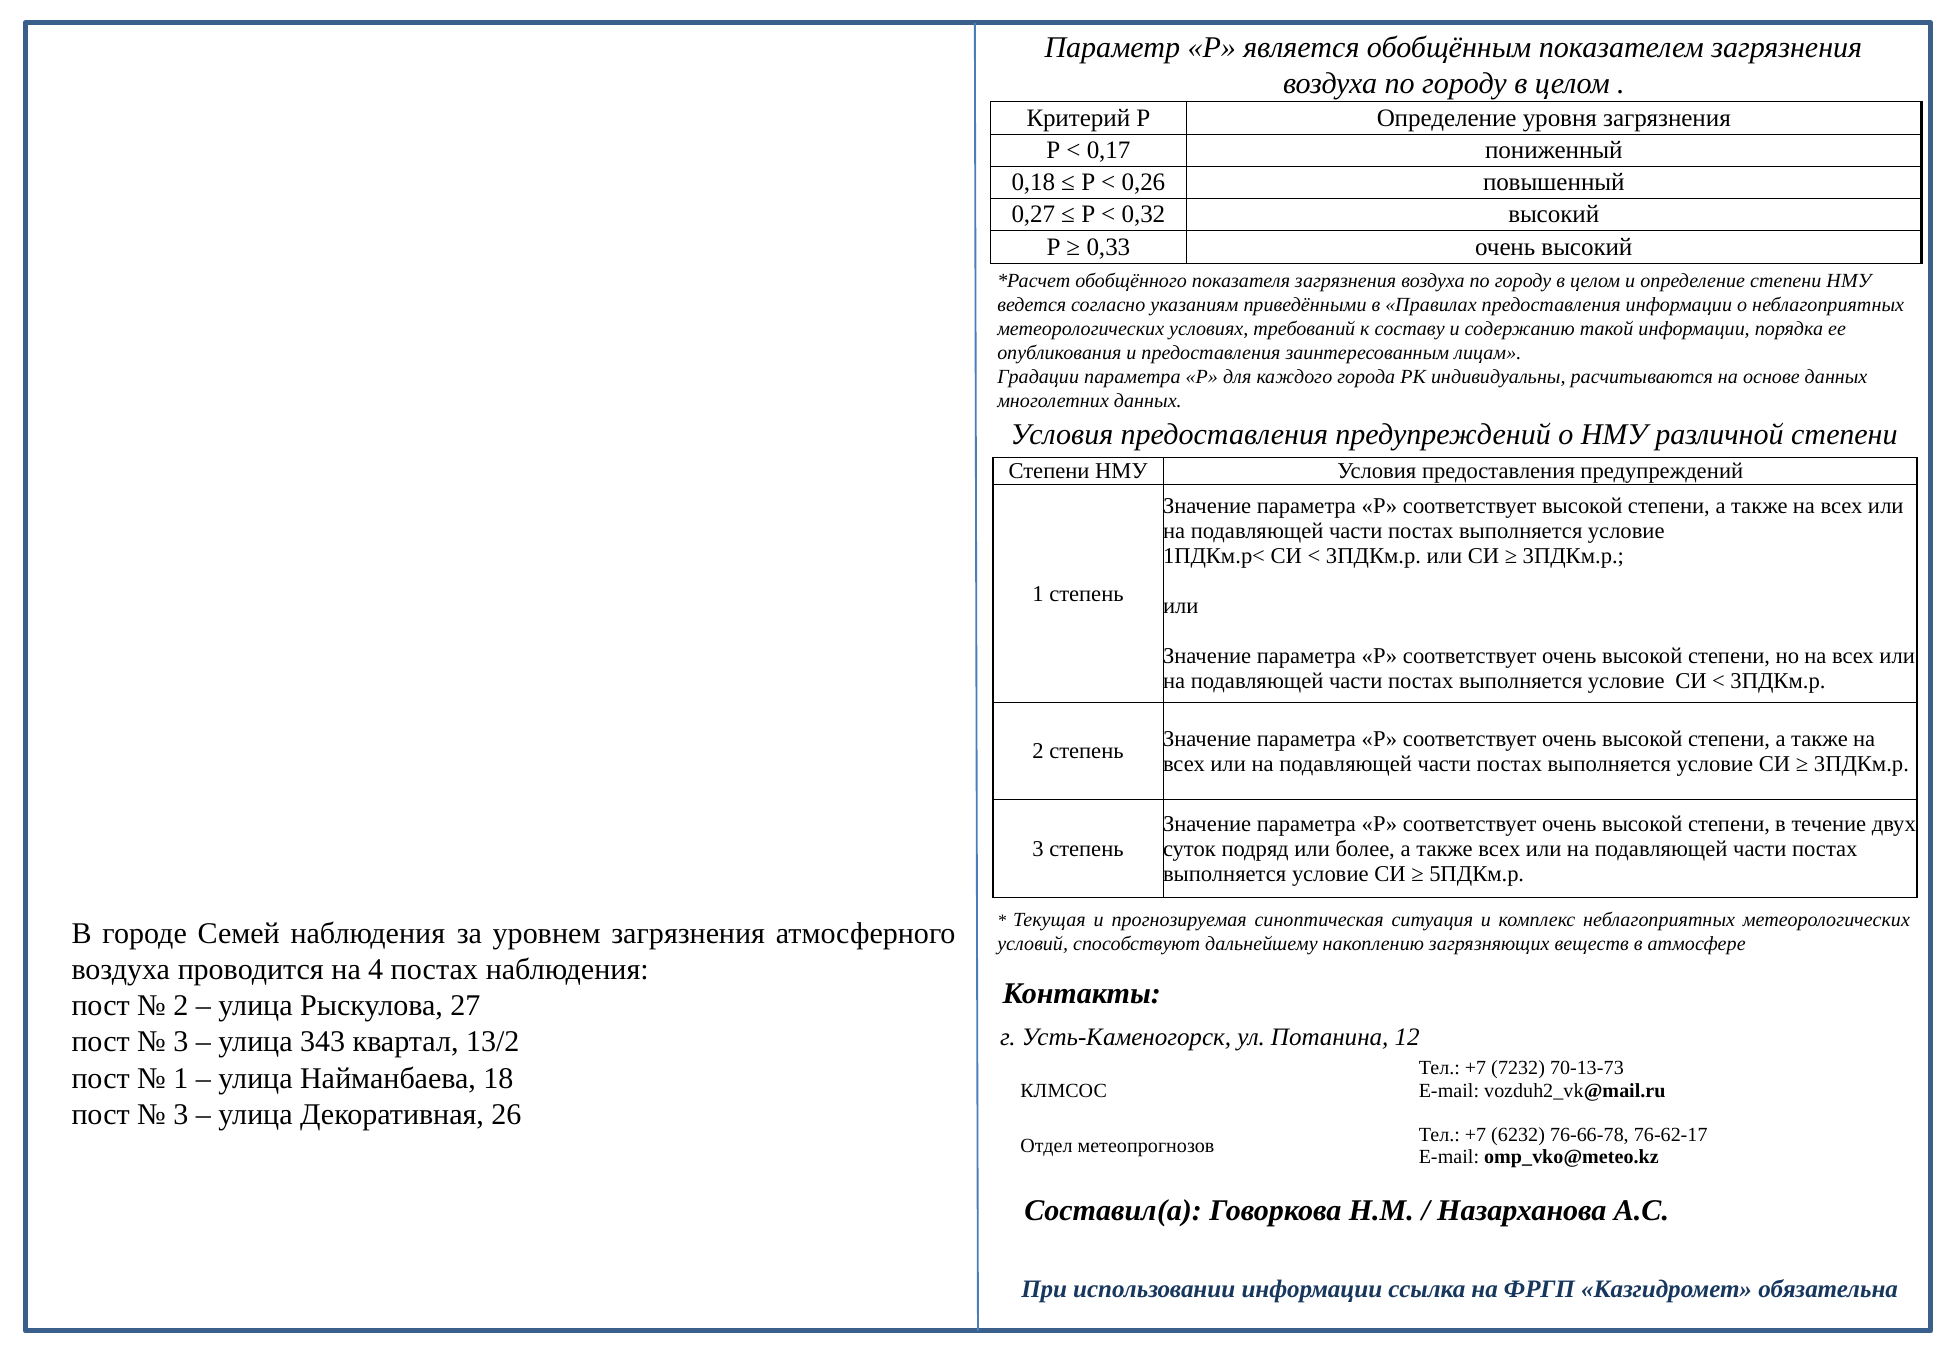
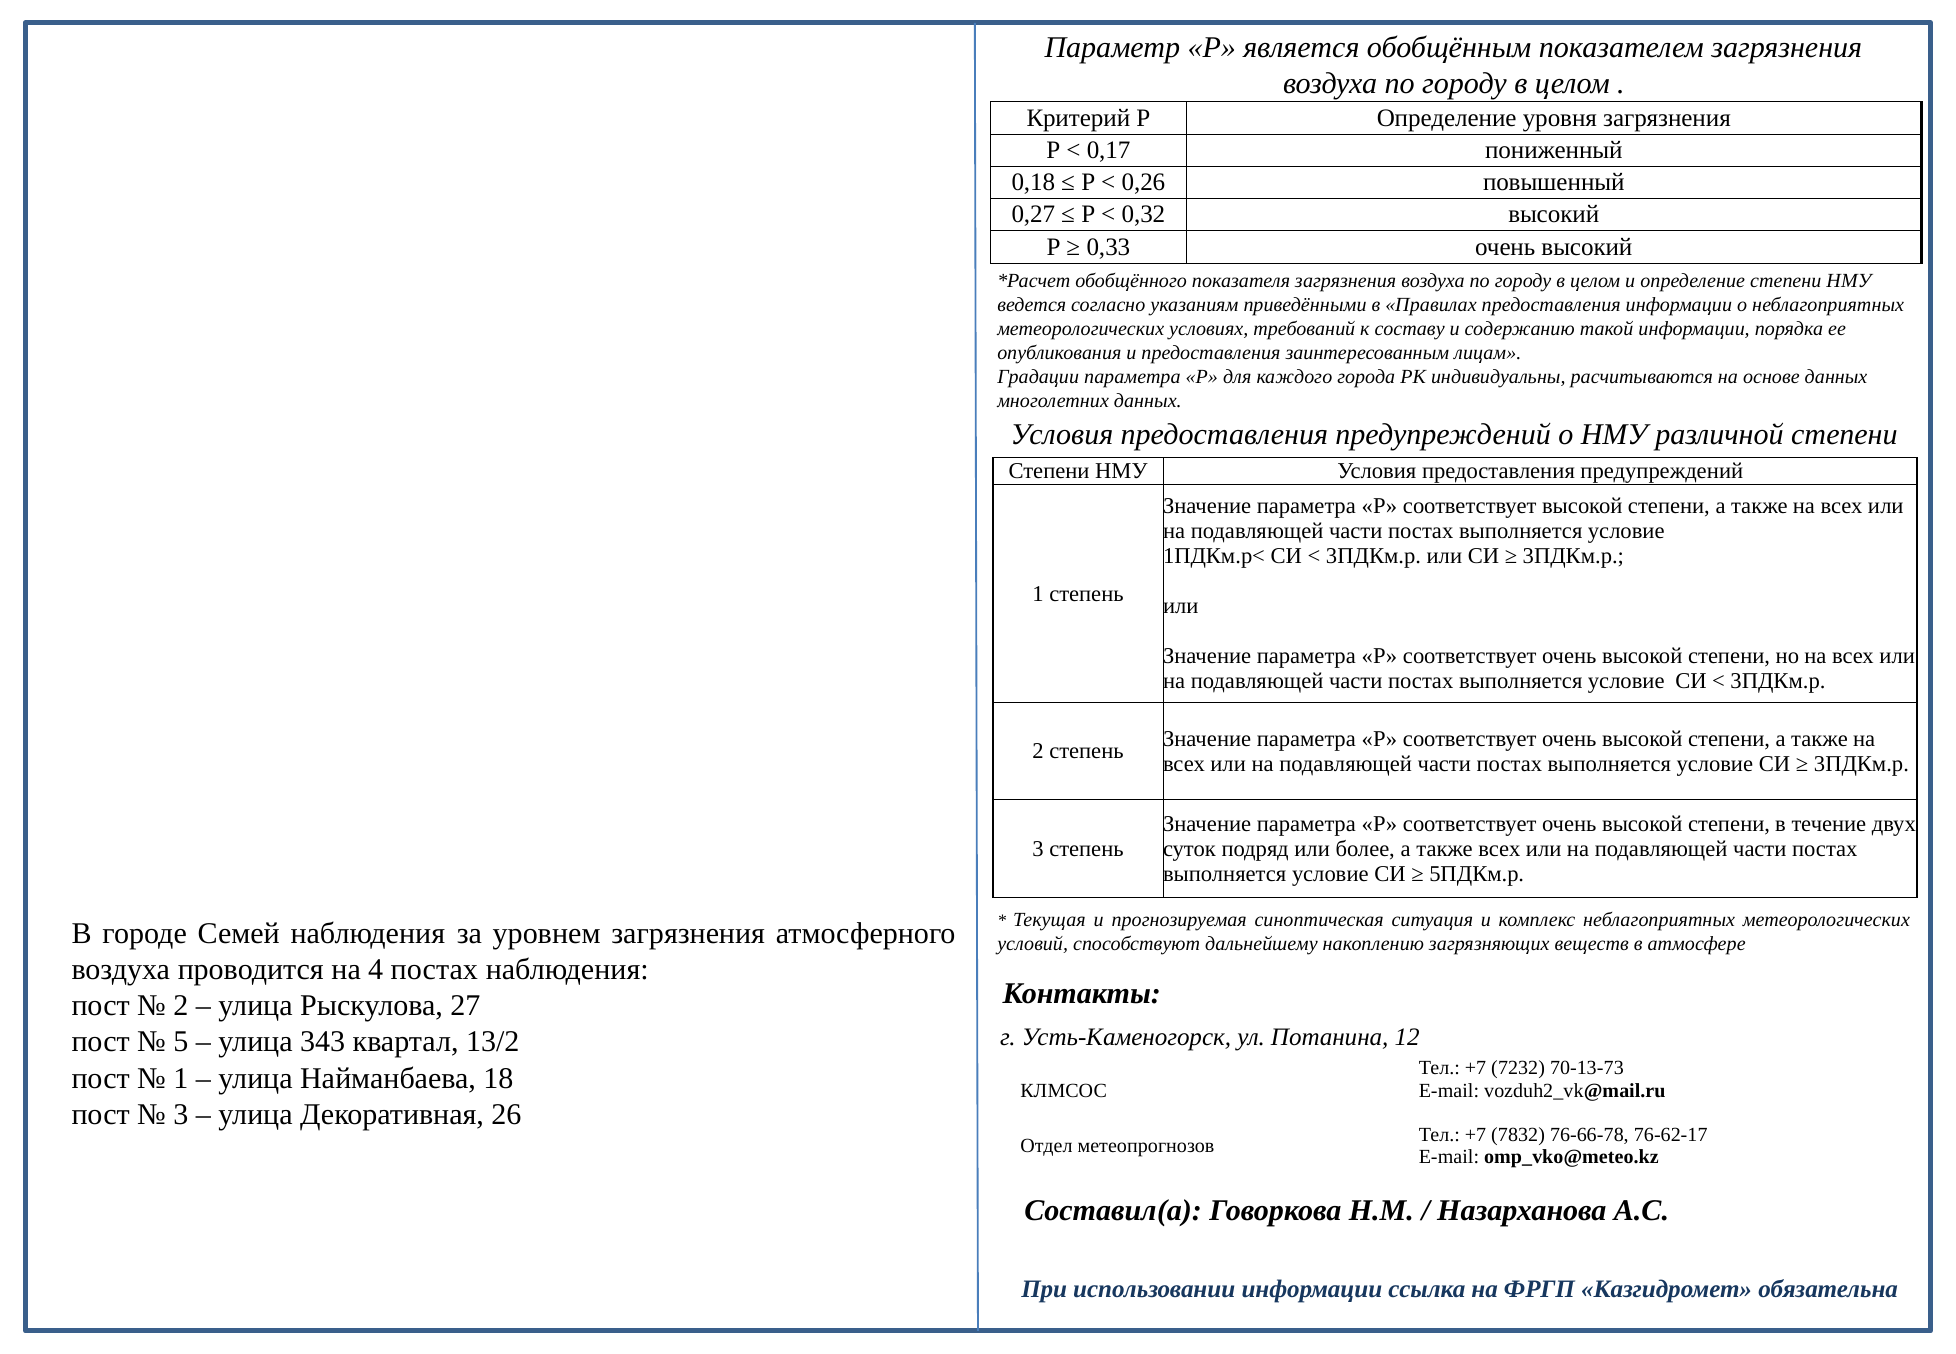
3: 3 -> 5 (181, 1042)
6232: 6232 -> 7832 (1518, 1135)
